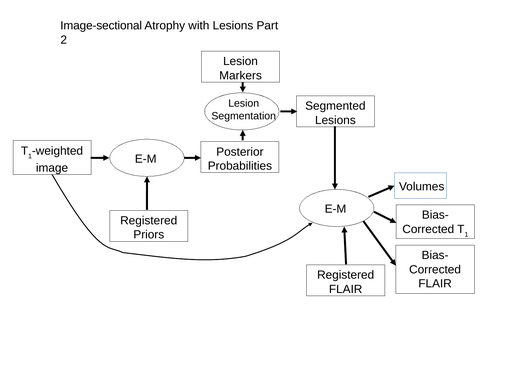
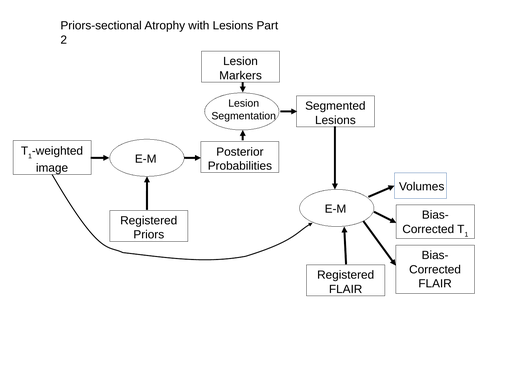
Image-sectional: Image-sectional -> Priors-sectional (101, 26)
